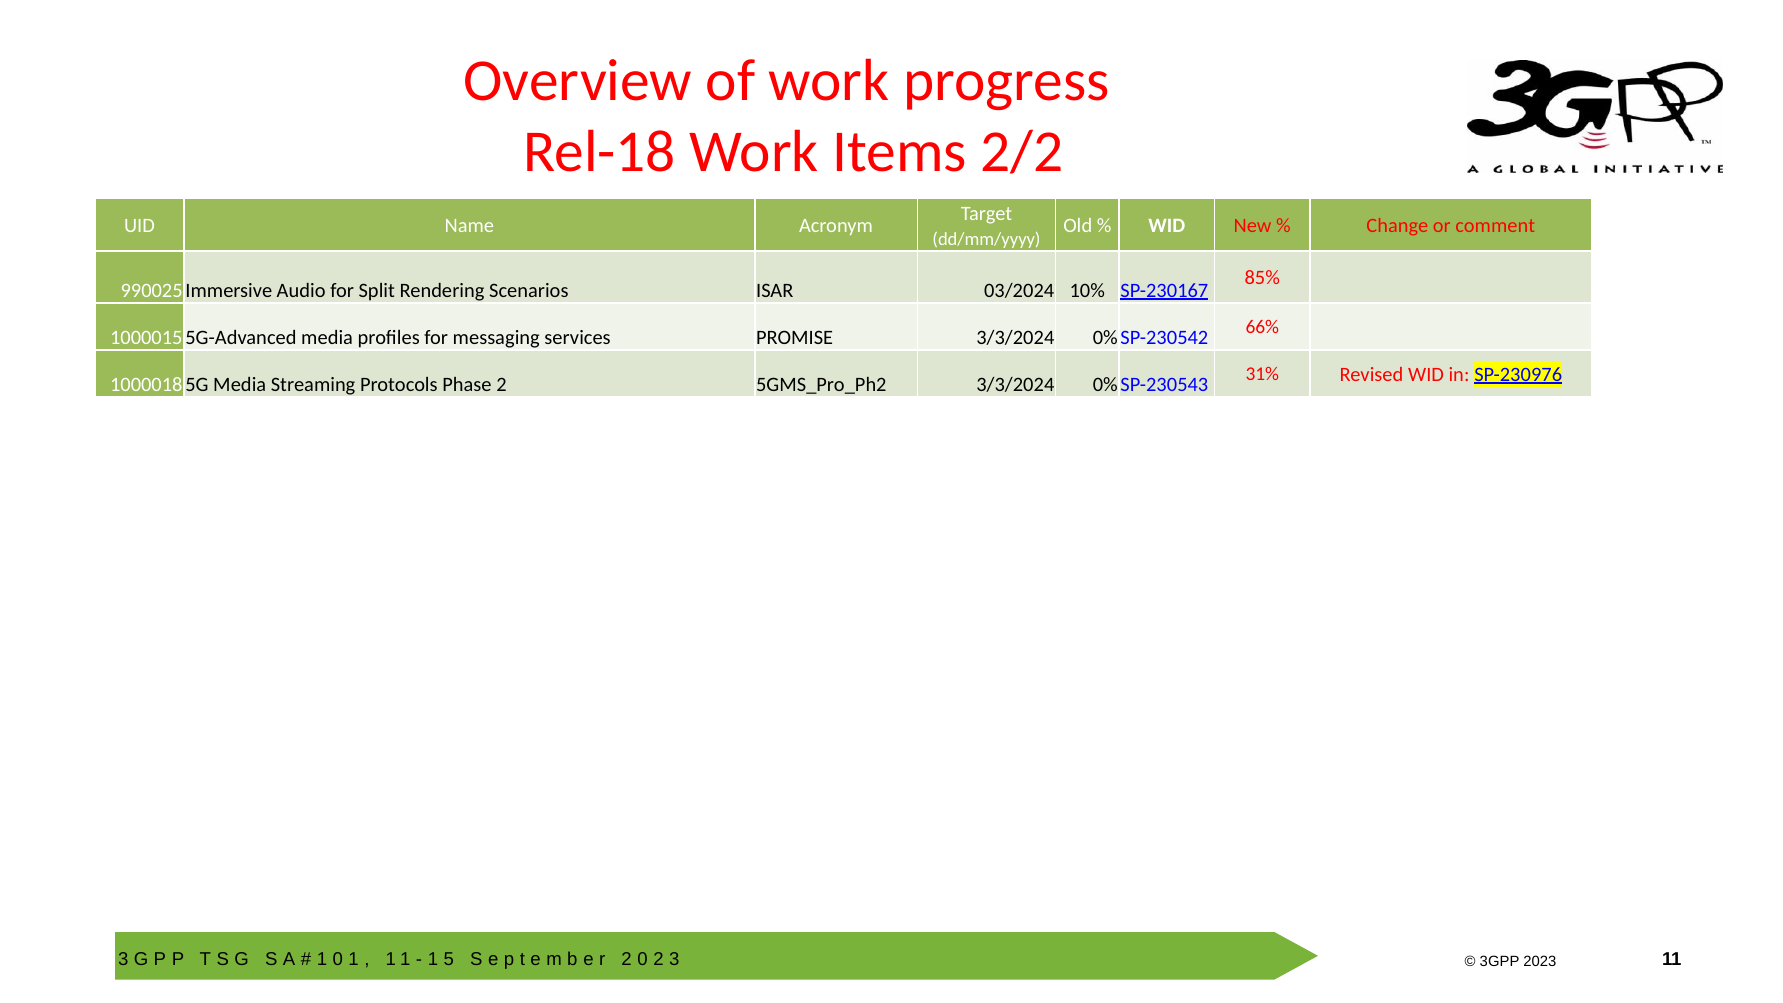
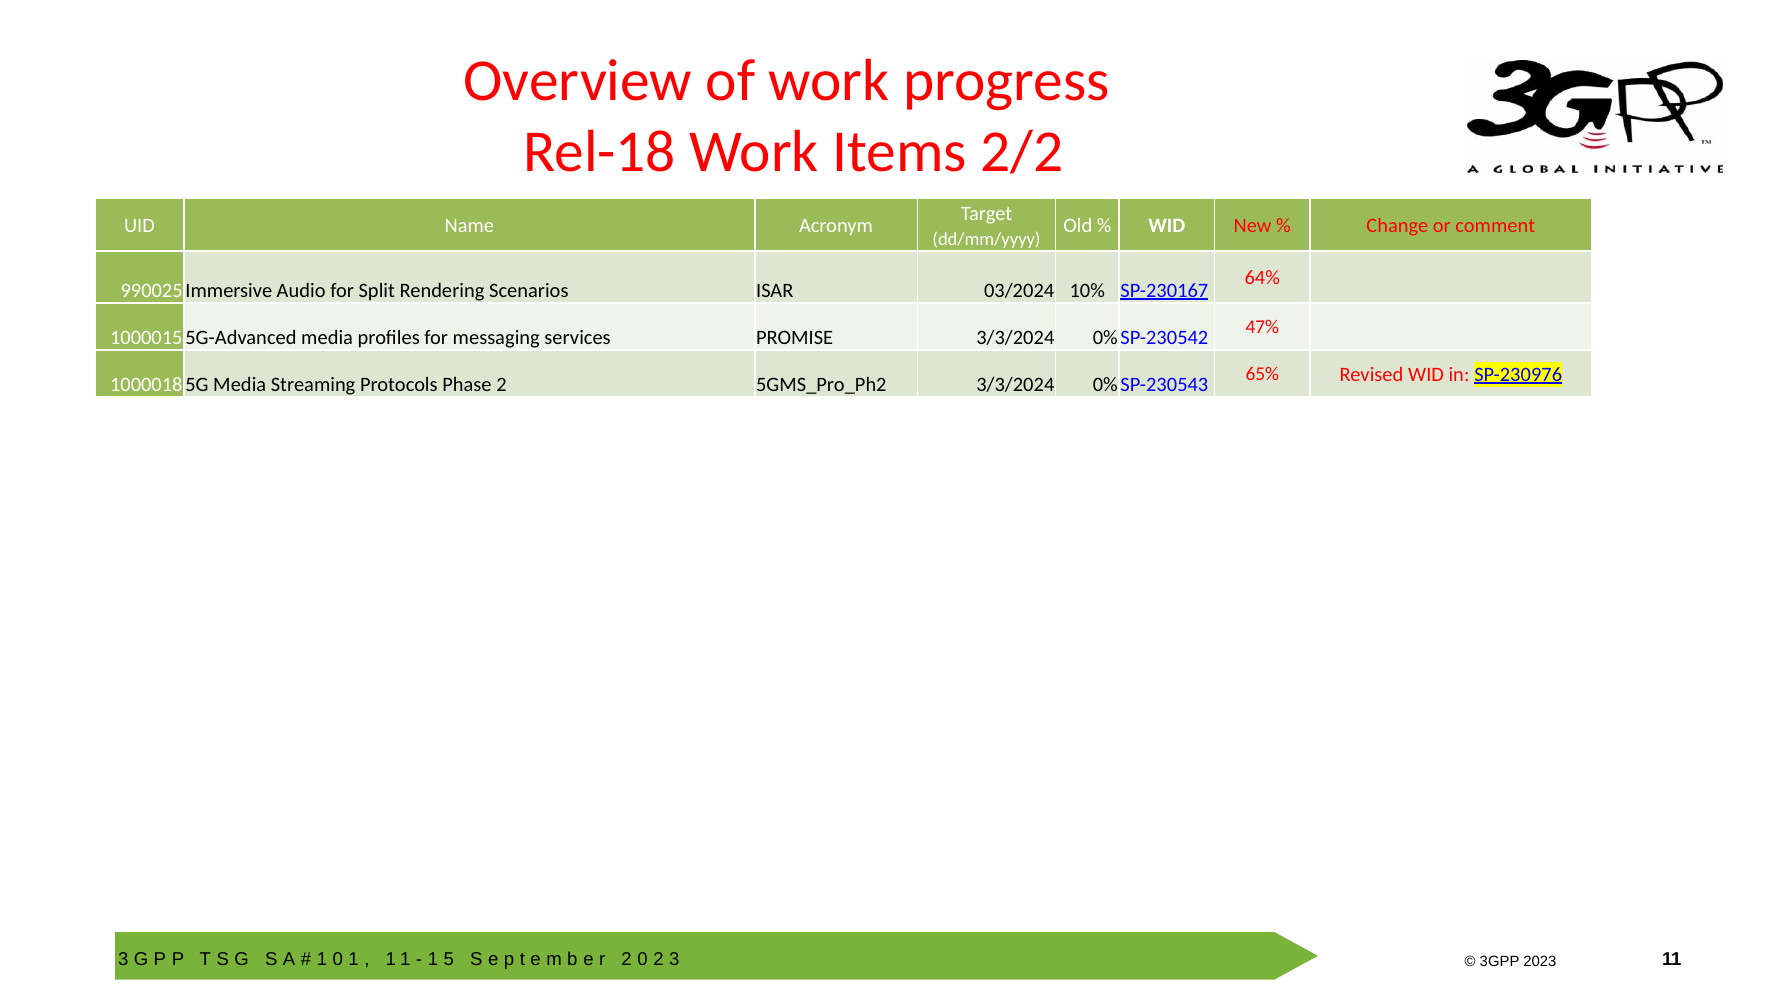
85%: 85% -> 64% (1262, 278)
66%: 66% -> 47% (1262, 327)
31%: 31% -> 65% (1262, 374)
